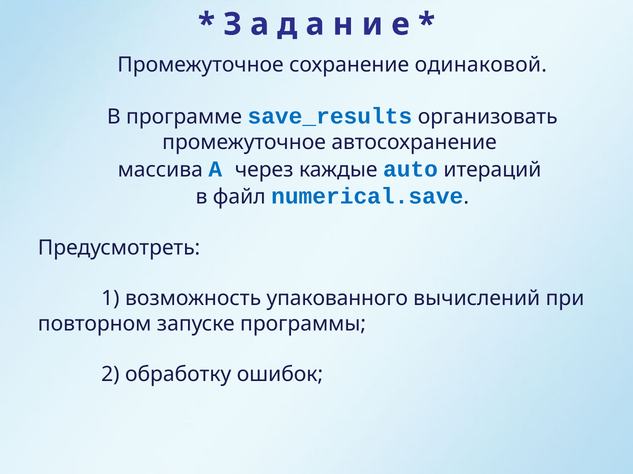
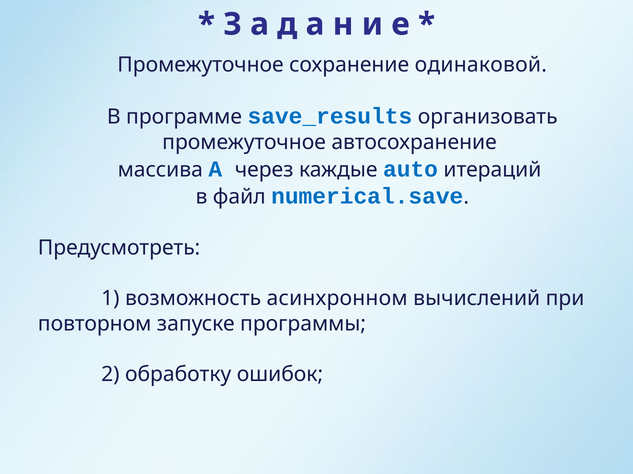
упакованного: упакованного -> асинхронном (337, 299)
